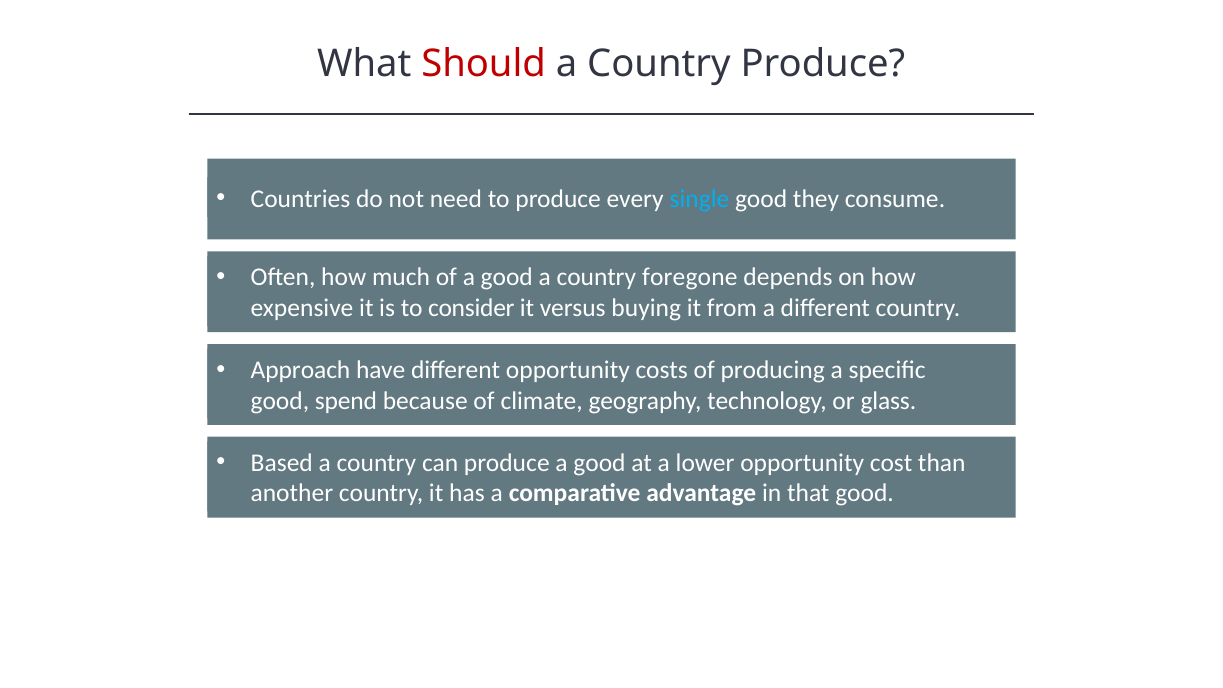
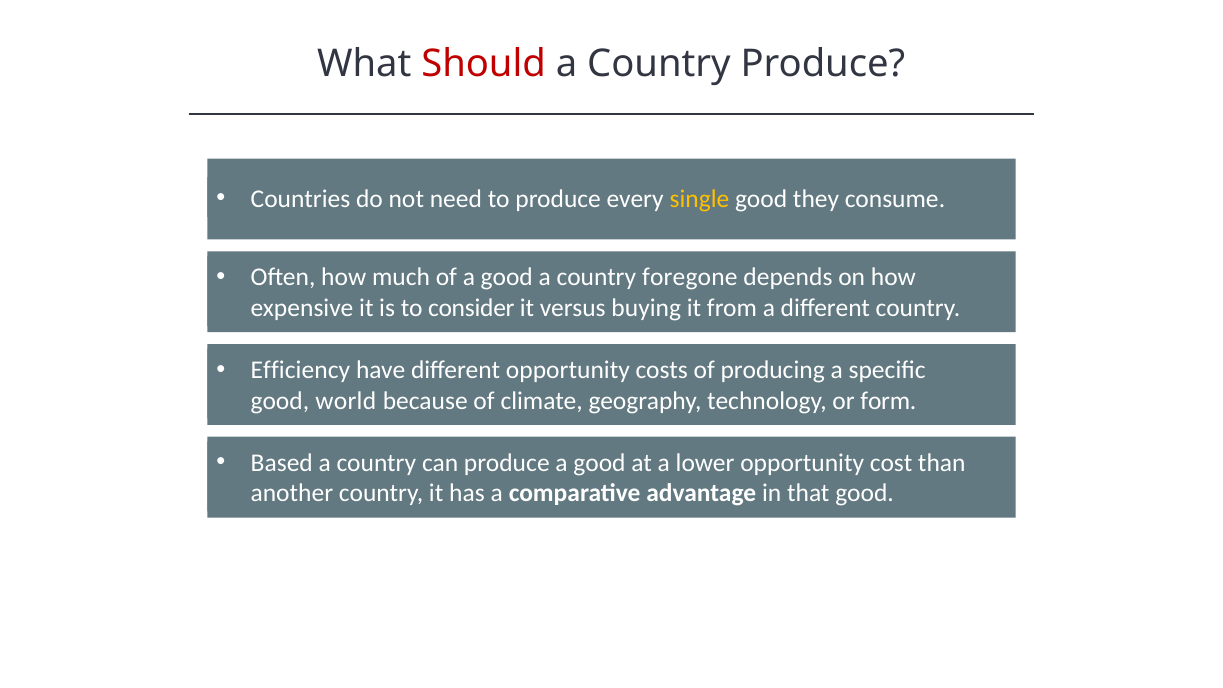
single colour: light blue -> yellow (699, 199)
Approach: Approach -> Efficiency (300, 370)
spend: spend -> world (346, 401)
glass: glass -> form (888, 401)
